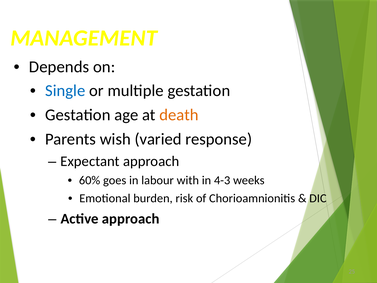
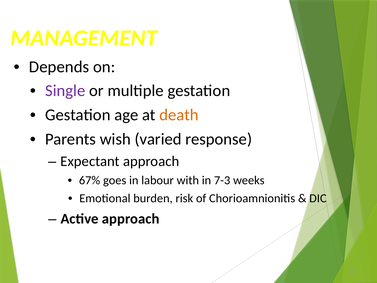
Single colour: blue -> purple (65, 91)
60%: 60% -> 67% (90, 180)
4-3: 4-3 -> 7-3 (222, 180)
